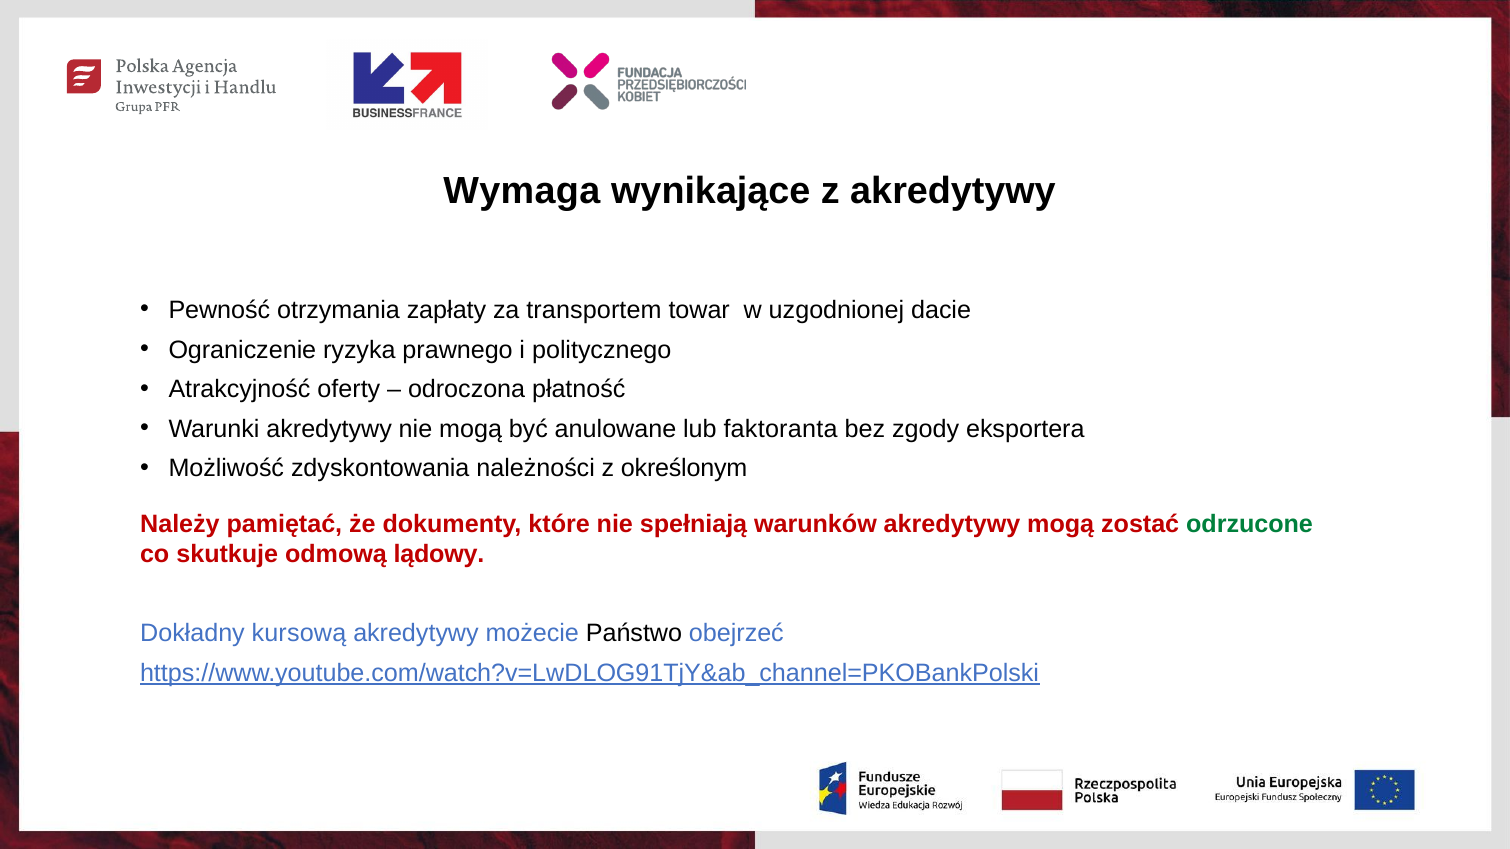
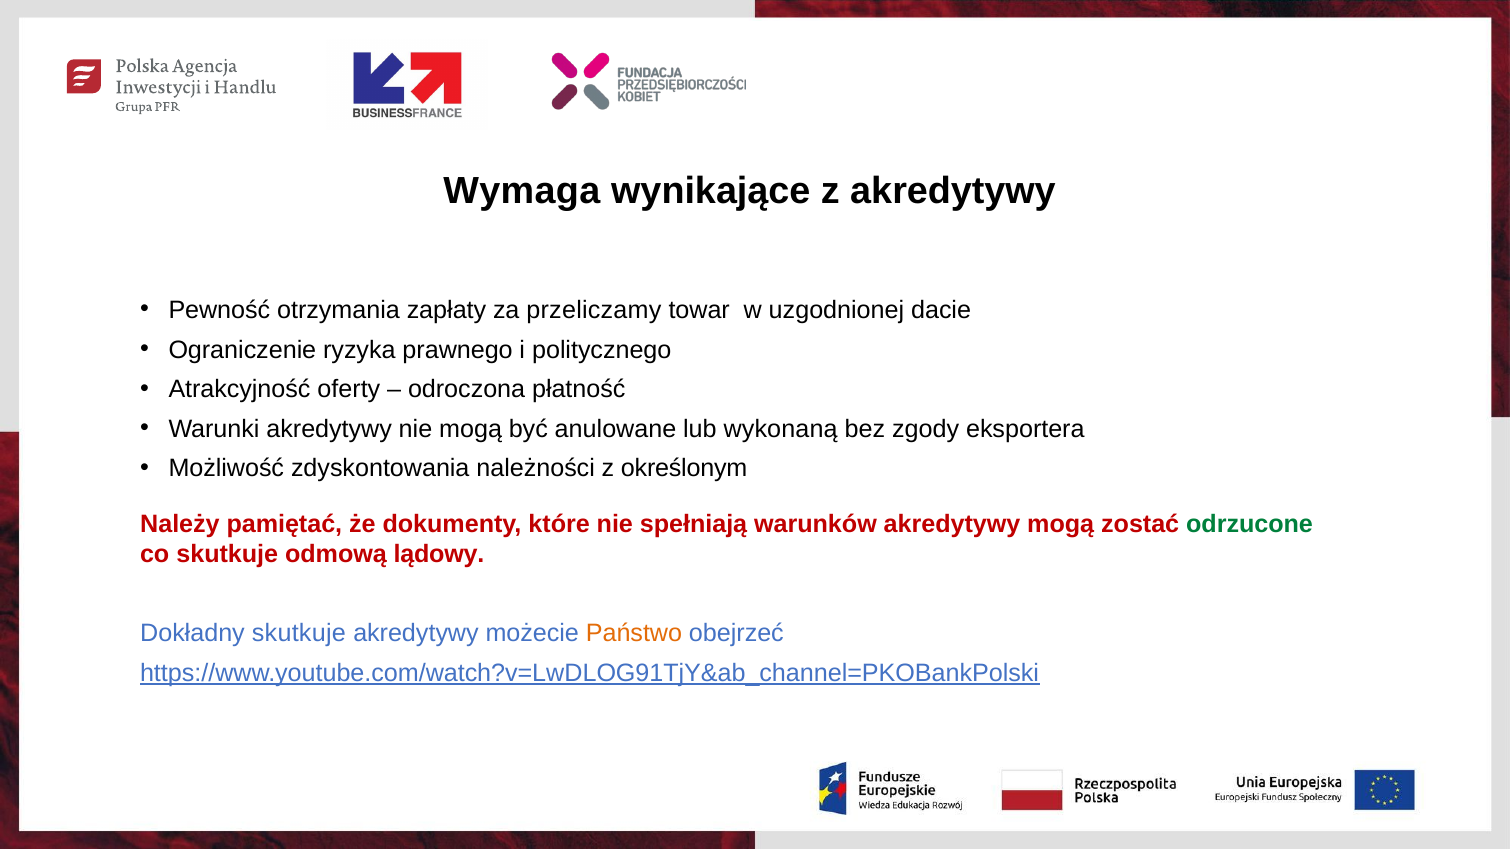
transportem: transportem -> przeliczamy (594, 310)
faktoranta: faktoranta -> wykonaną (781, 429)
Dokładny kursową: kursową -> skutkuje (299, 634)
Państwo colour: black -> orange (634, 634)
